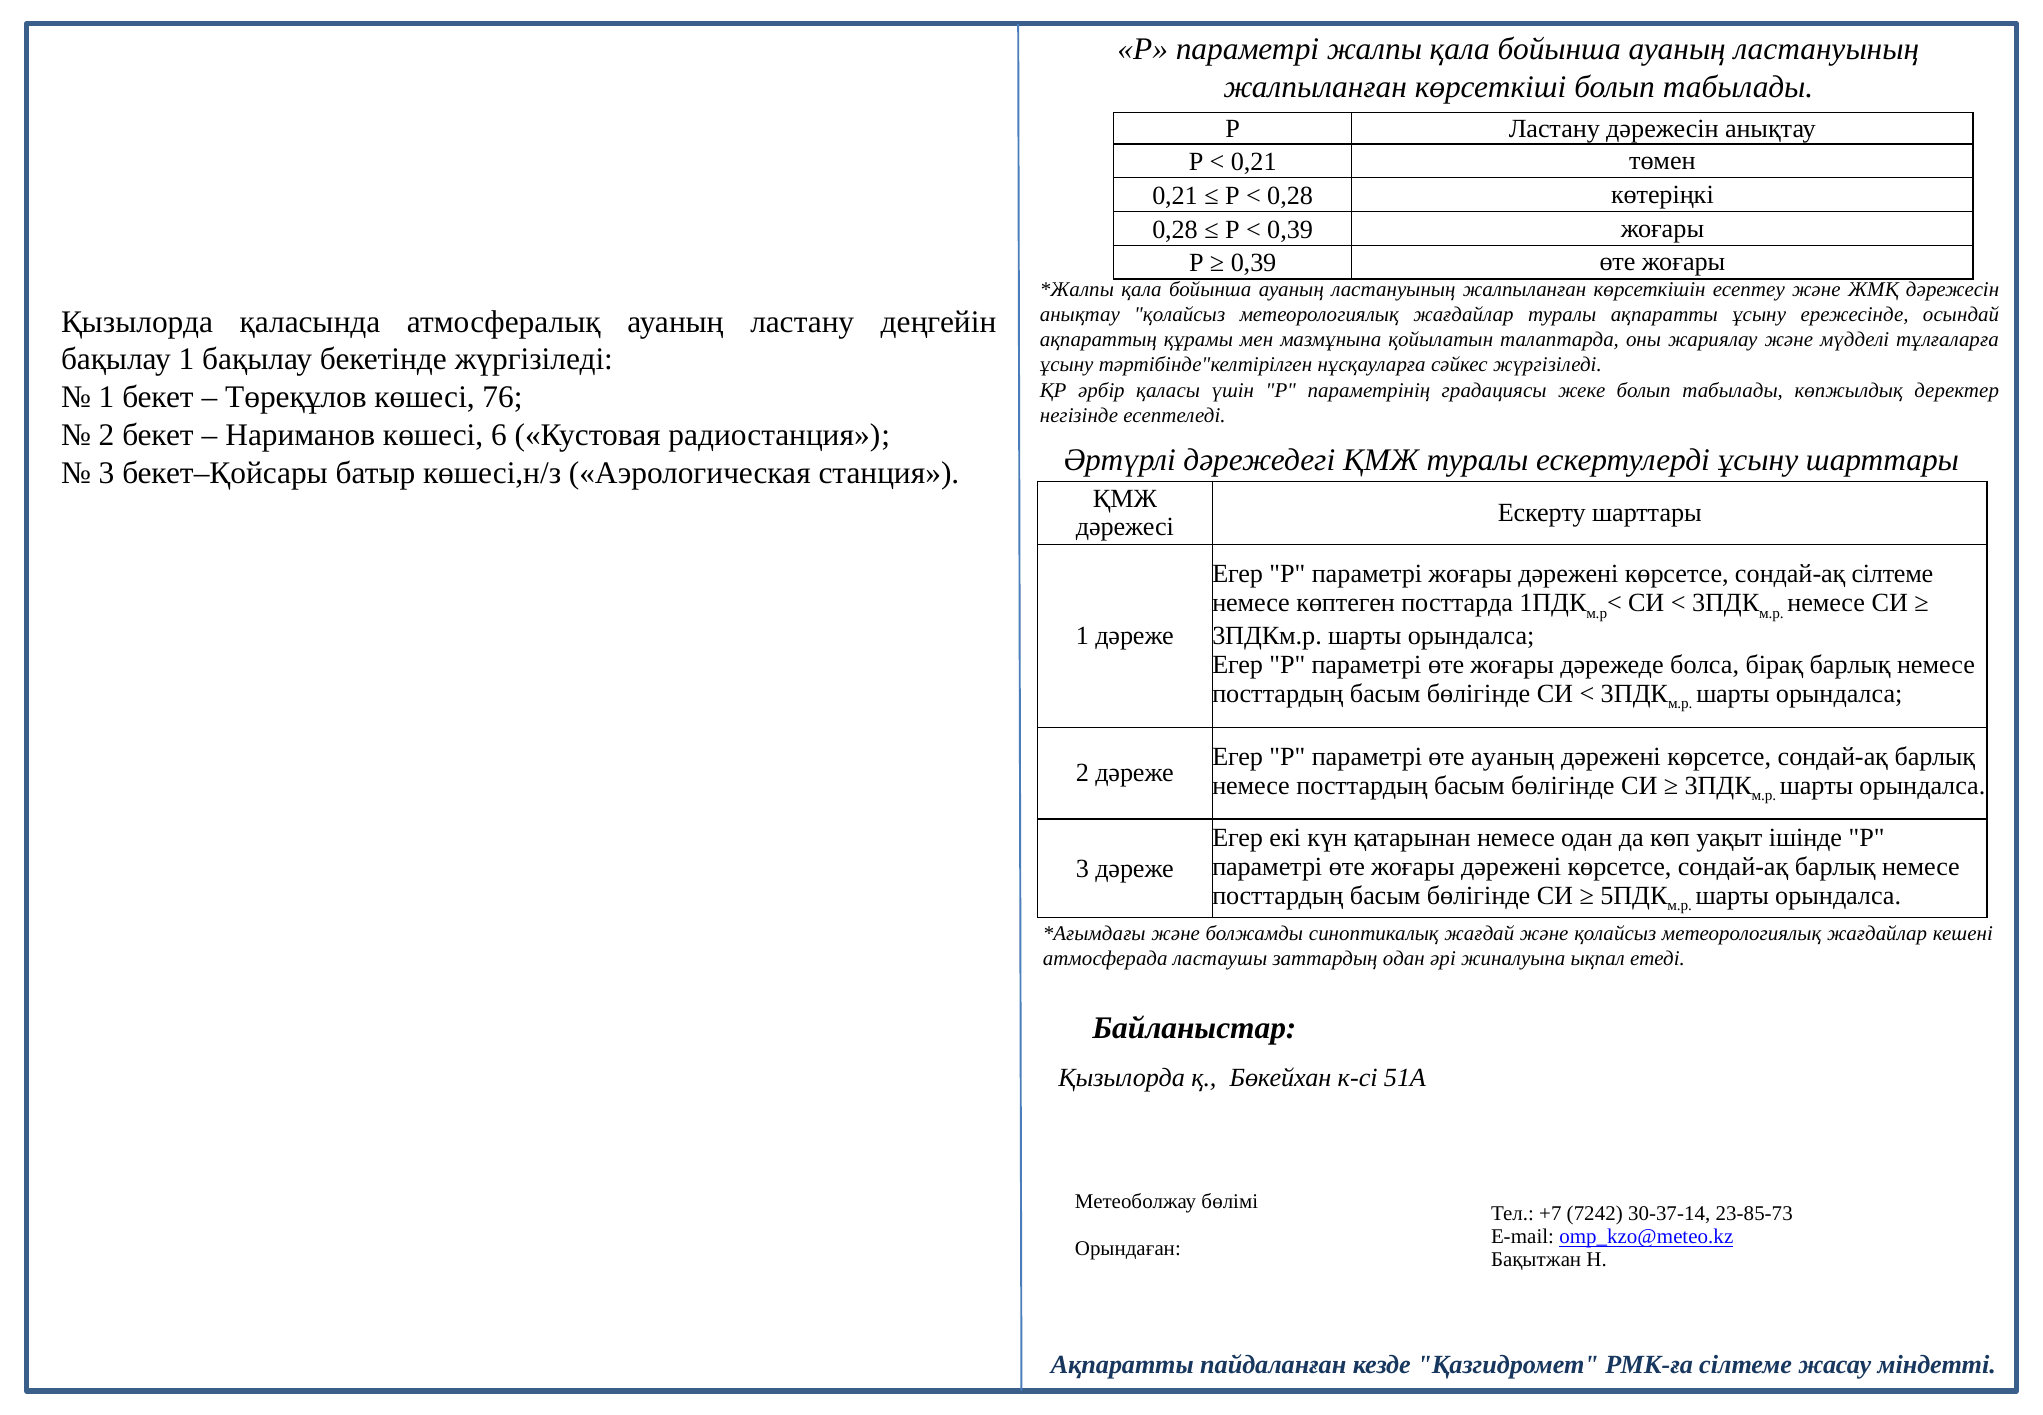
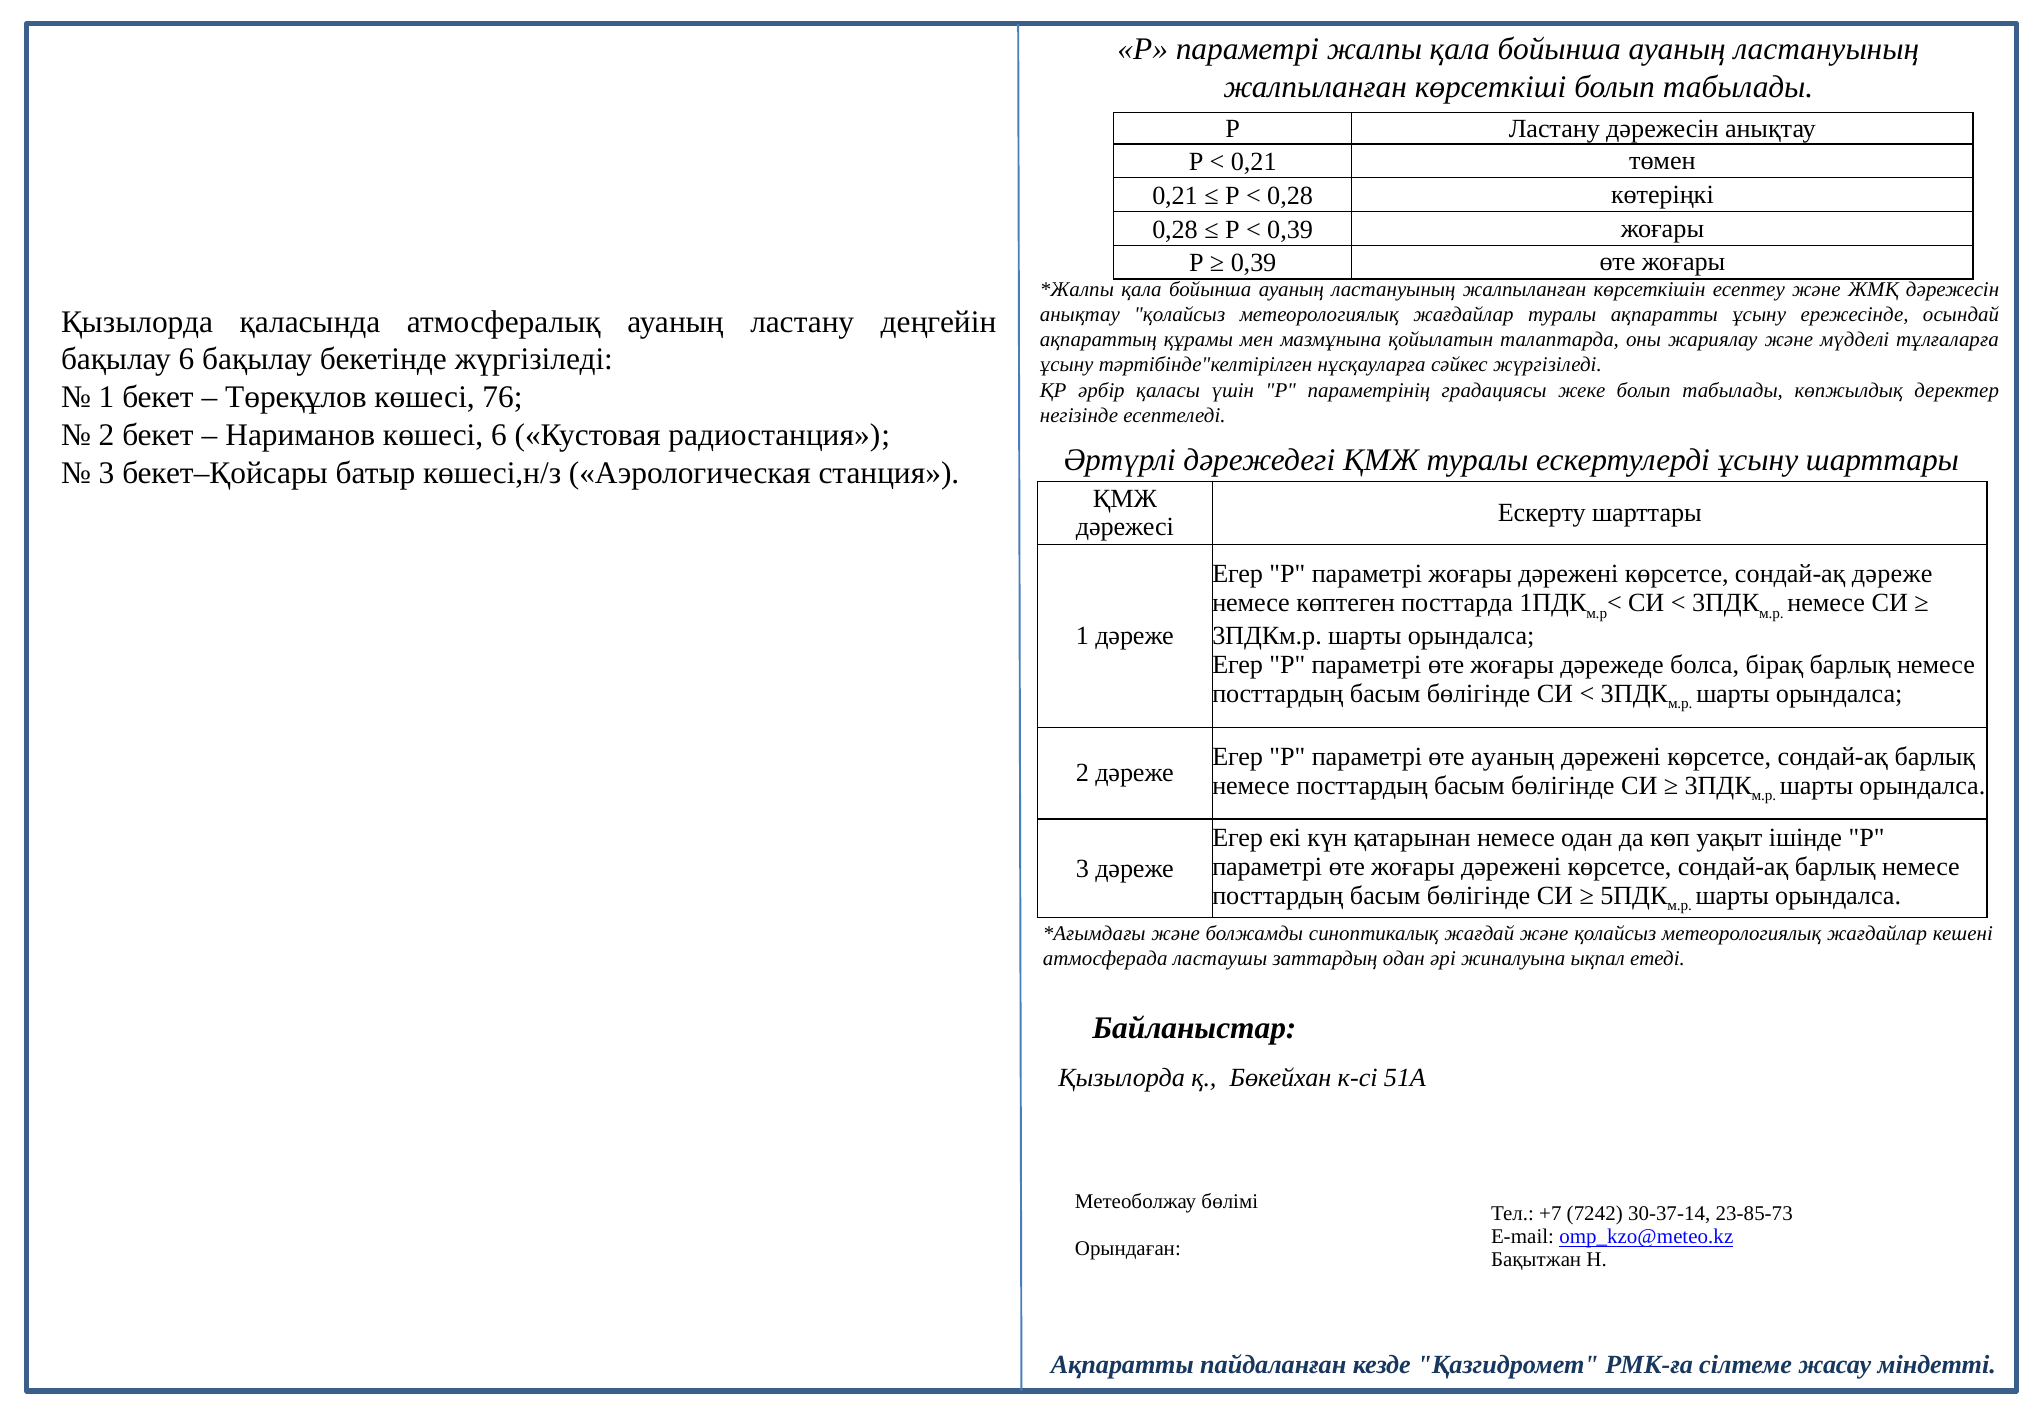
бақылау 1: 1 -> 6 (187, 359)
сондай-ақ сілтеме: сілтеме -> дәреже (1892, 574)
